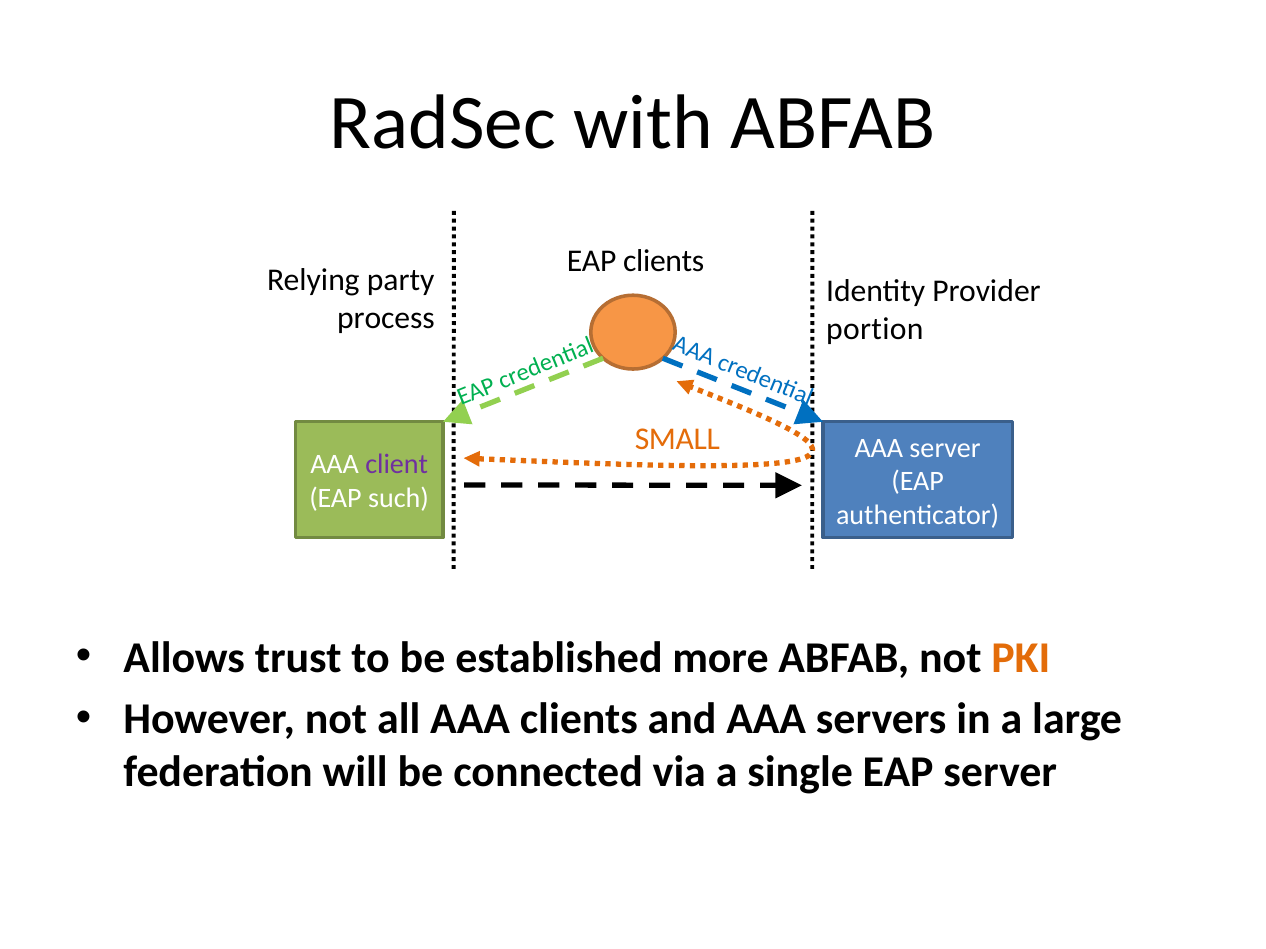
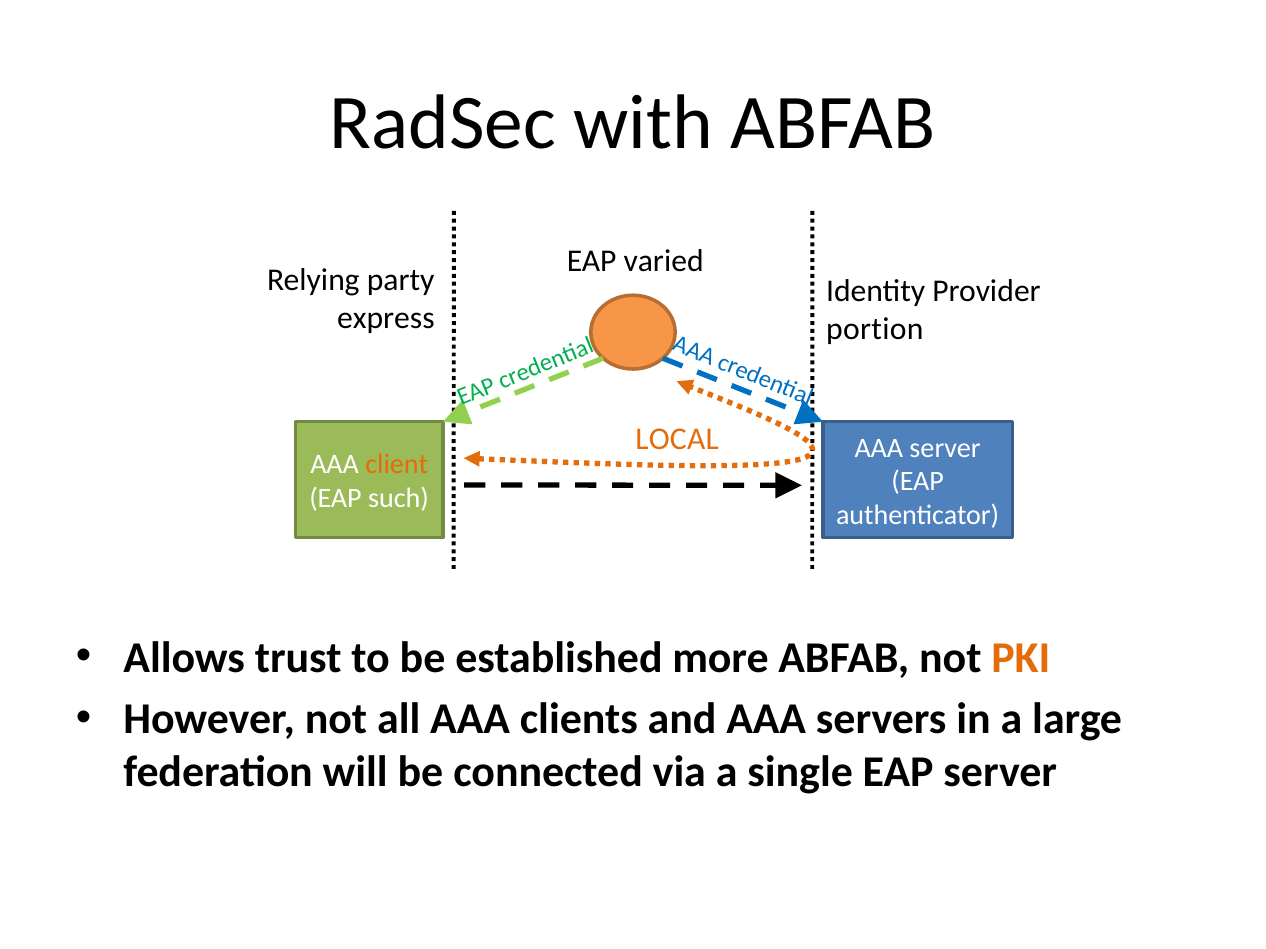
EAP clients: clients -> varied (664, 261)
process: process -> express (386, 318)
SMALL: SMALL -> LOCAL (677, 439)
client colour: purple -> orange (397, 465)
